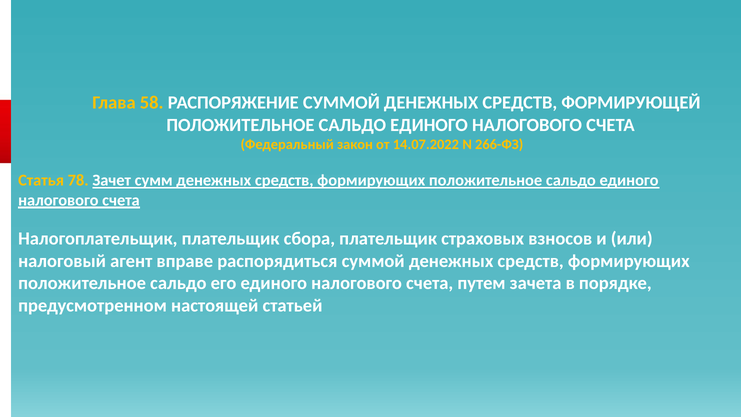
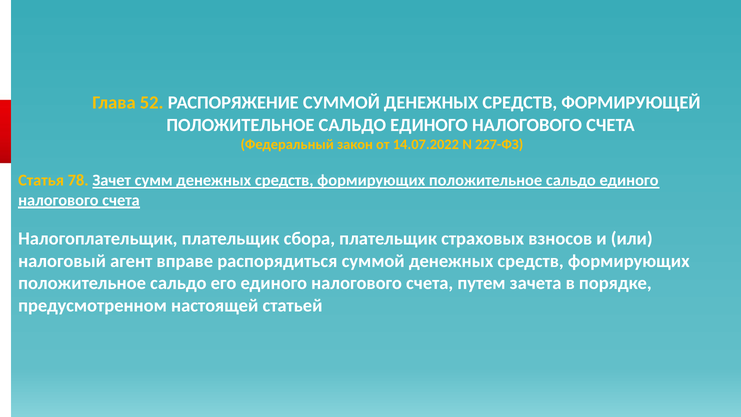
58: 58 -> 52 (152, 103)
266-ФЗ: 266-ФЗ -> 227-ФЗ (499, 144)
